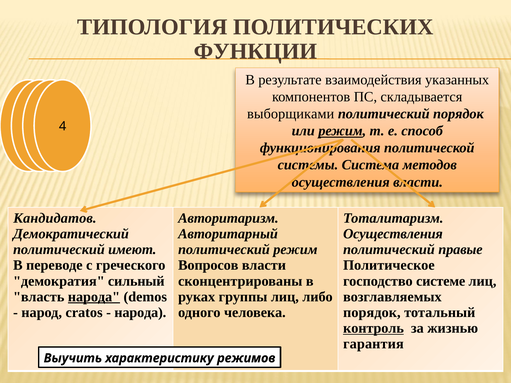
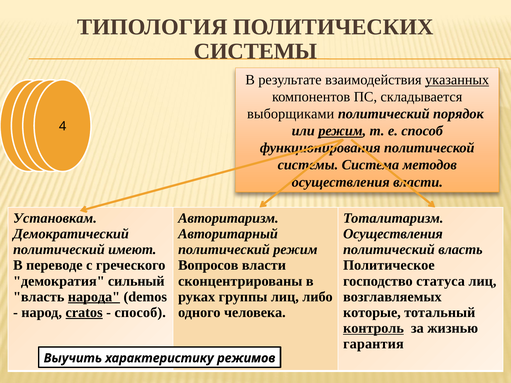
ФУНКЦИИ: ФУНКЦИИ -> СИСТЕМЫ (256, 51)
указанных underline: none -> present (457, 80)
Кандидатов: Кандидатов -> Установкам (55, 218)
политический правые: правые -> власть (460, 250)
системе: системе -> статуса (441, 281)
cratos underline: none -> present (84, 313)
народа: народа -> способ (140, 313)
порядок: порядок -> которые (372, 313)
